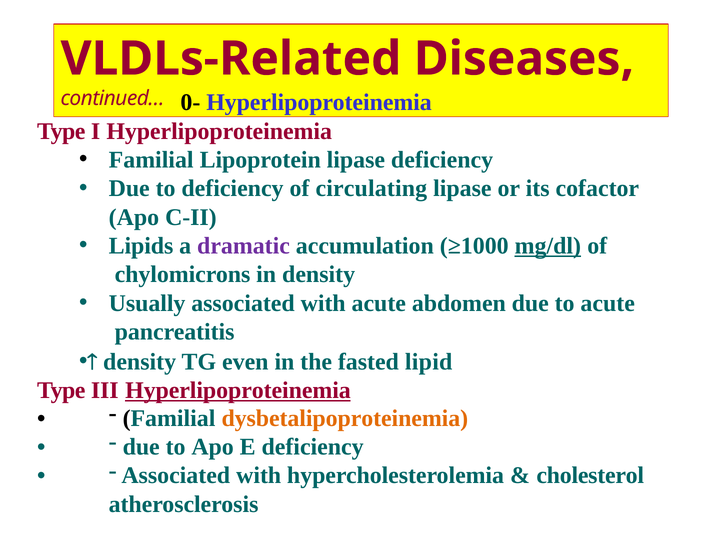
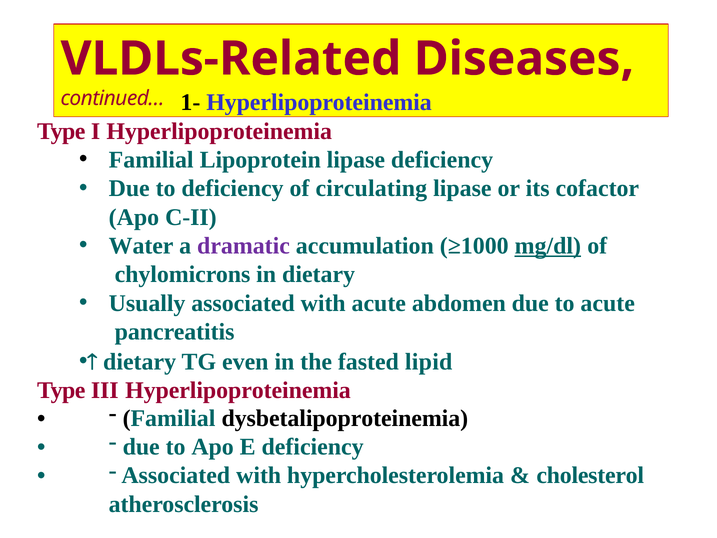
0-: 0- -> 1- (190, 102)
Lipids: Lipids -> Water (141, 246)
in density: density -> dietary (319, 274)
density: density -> dietary (140, 362)
Hyperlipoproteinemia underline: present -> none (238, 390)
dysbetalipoproteinemia colour: orange -> black (345, 418)
